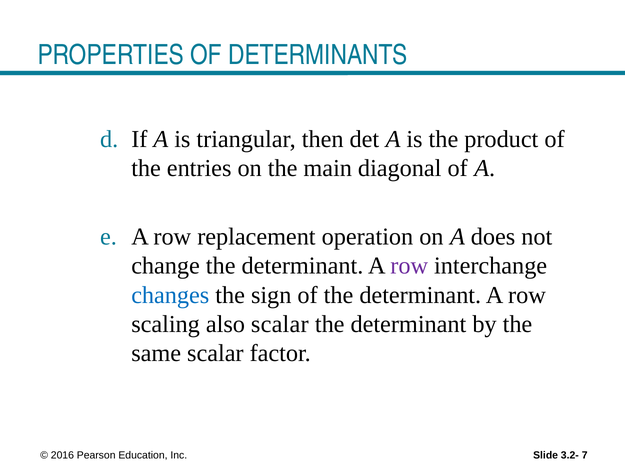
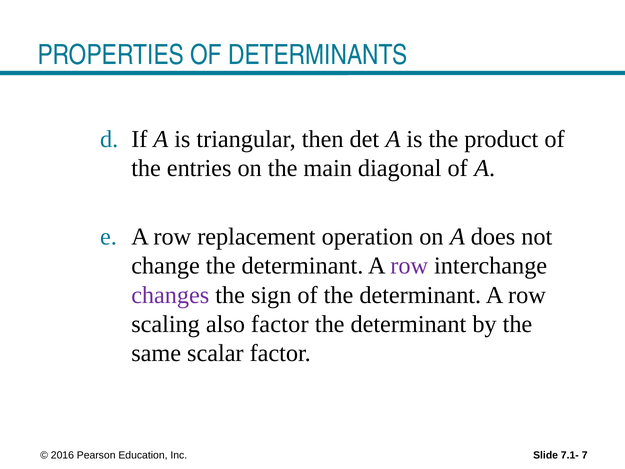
changes colour: blue -> purple (170, 295)
also scalar: scalar -> factor (280, 324)
3.2-: 3.2- -> 7.1- (570, 455)
